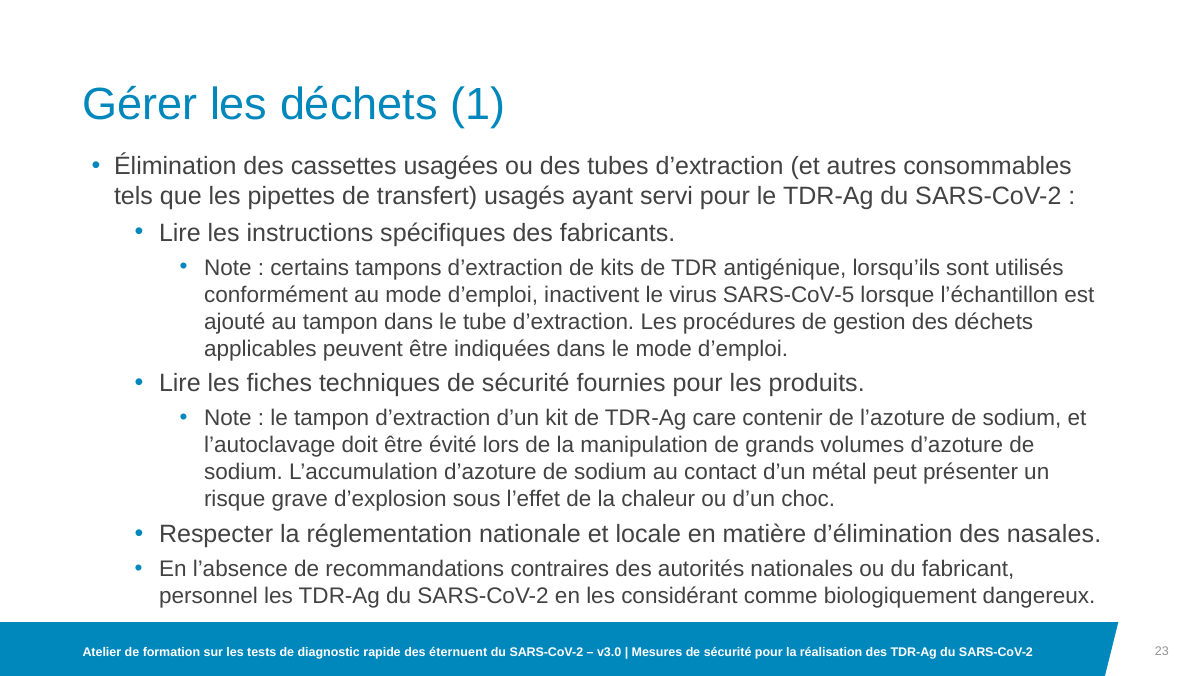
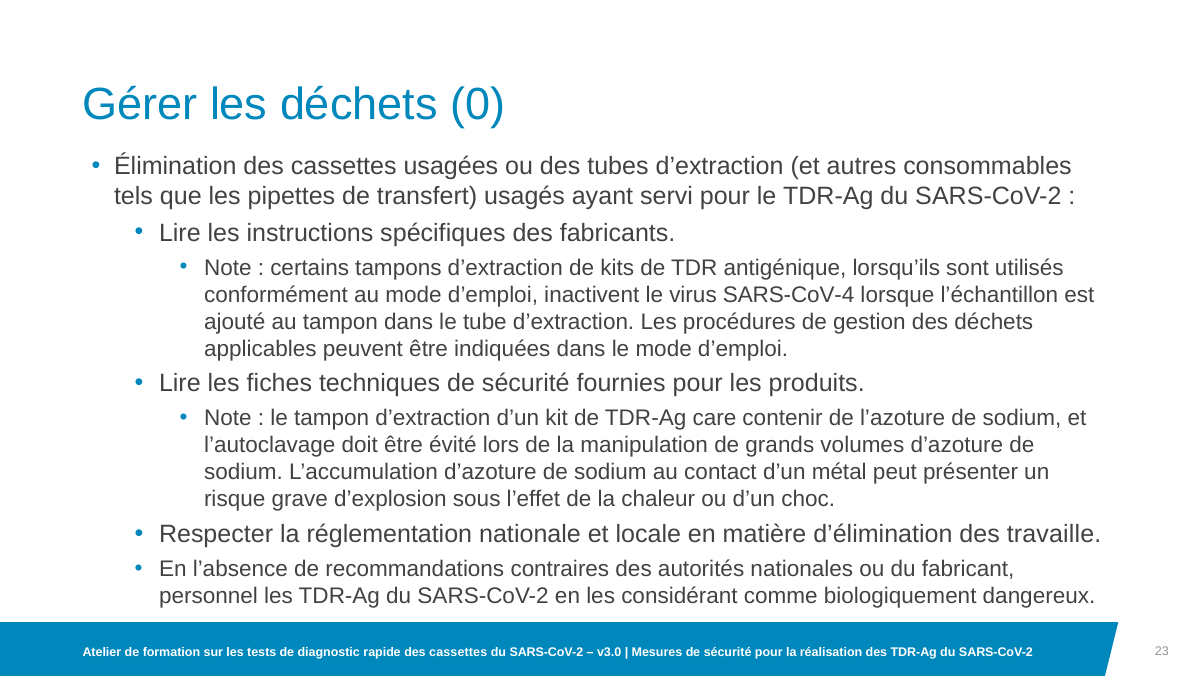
1: 1 -> 0 (478, 104)
SARS-CoV-5: SARS-CoV-5 -> SARS-CoV-4 (789, 294)
nasales: nasales -> travaille (1054, 534)
rapide des éternuent: éternuent -> cassettes (458, 652)
